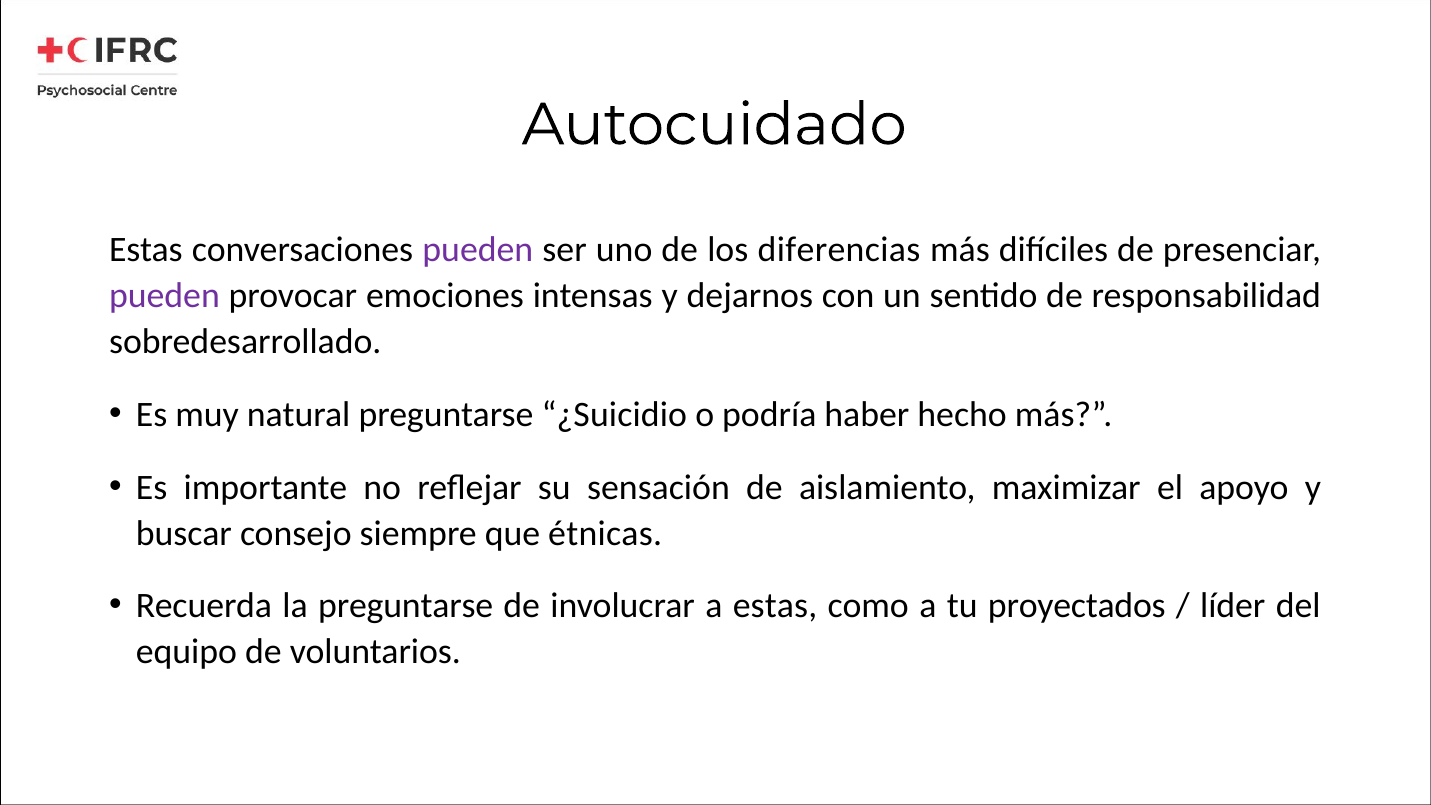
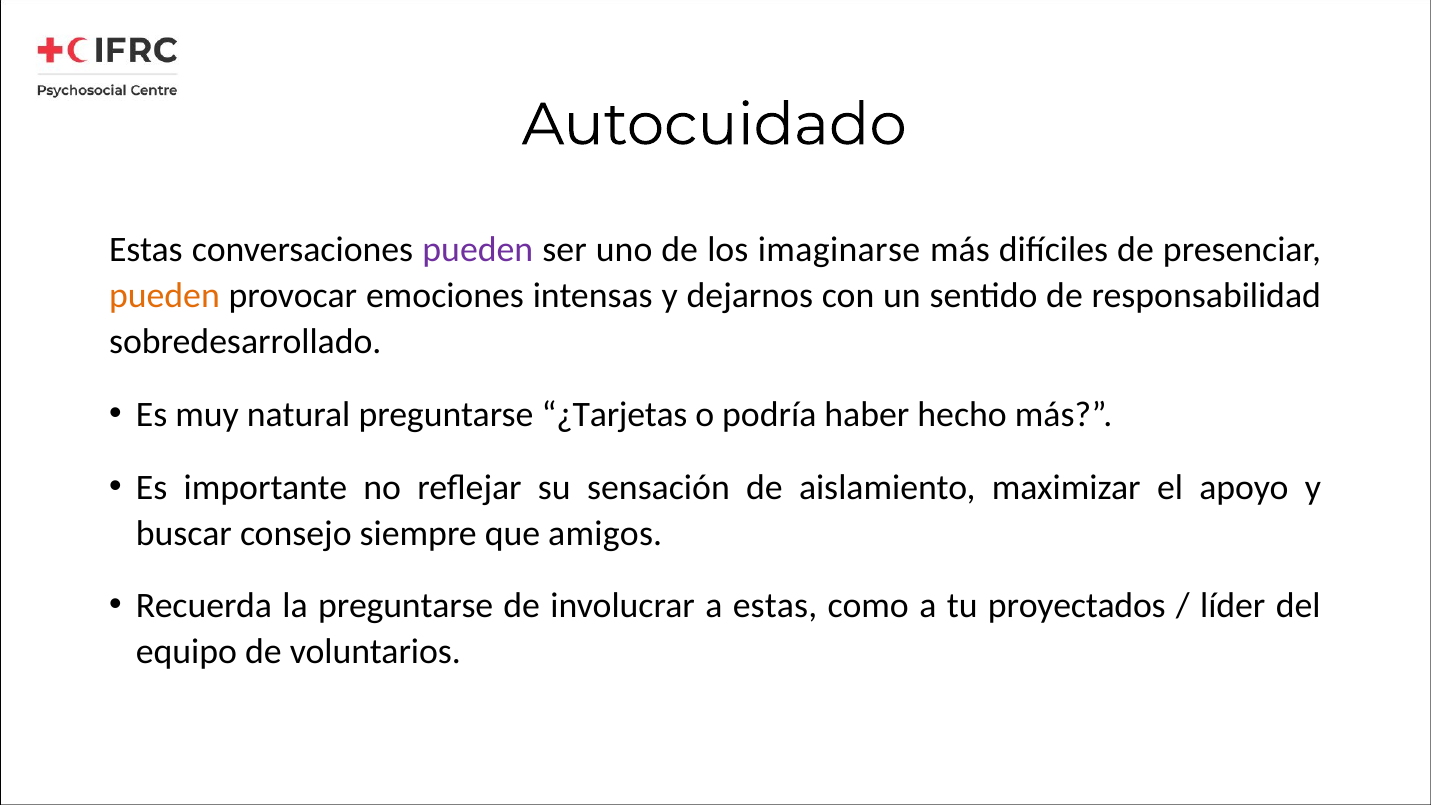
diferencias: diferencias -> imaginarse (839, 250)
pueden colour: purple -> orange (164, 296)
¿Suicidio: ¿Suicidio -> ¿Tarjetas (615, 415)
étnicas: étnicas -> amigos (605, 533)
